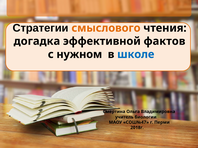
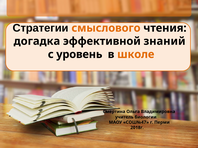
фактов: фактов -> знаний (165, 41)
нужном: нужном -> уровень (79, 55)
школе colour: blue -> orange (136, 55)
